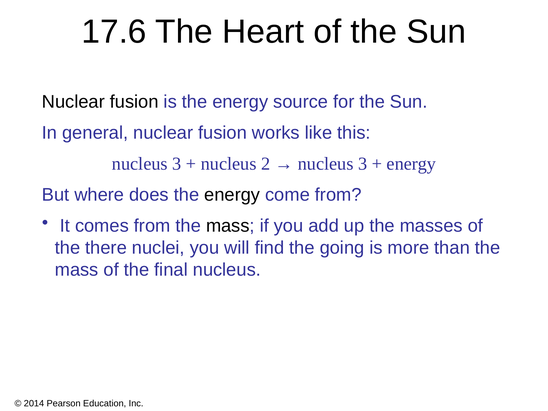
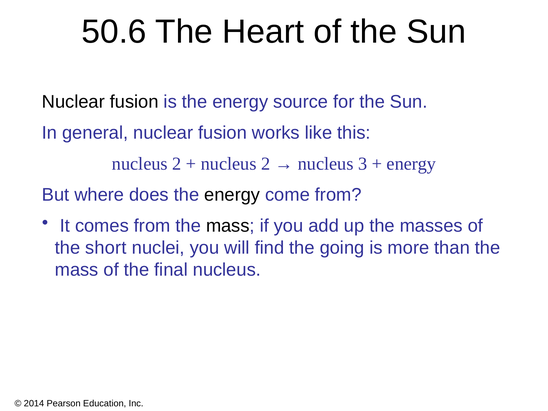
17.6: 17.6 -> 50.6 (114, 32)
3: 3 -> 2 (177, 164)
there: there -> short (106, 248)
